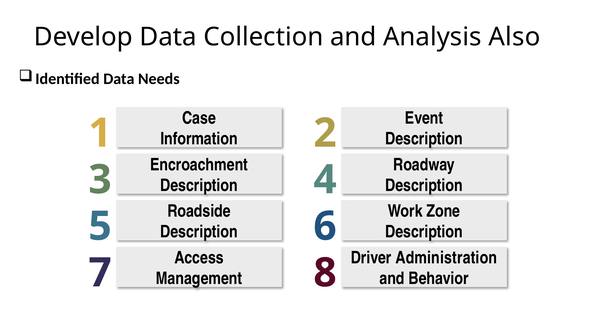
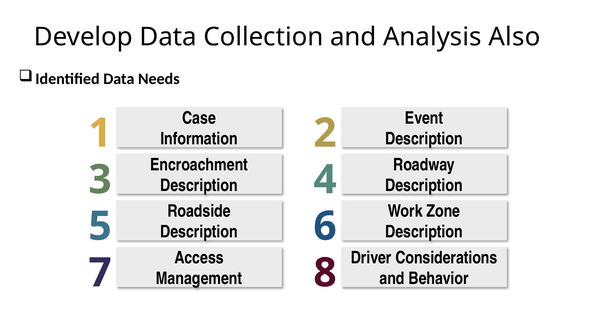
Administration: Administration -> Considerations (446, 257)
